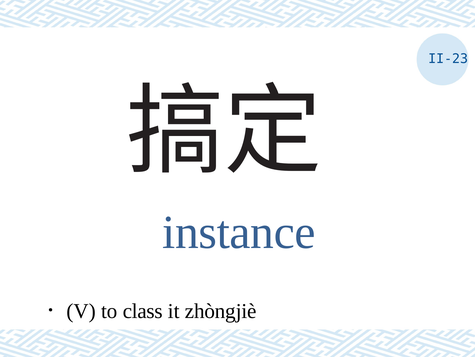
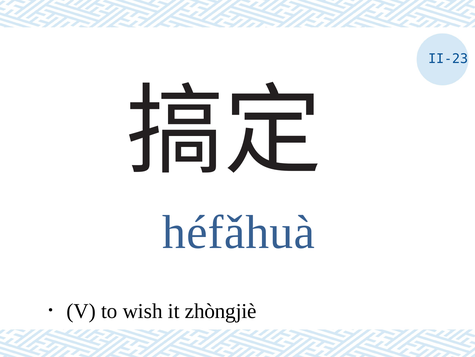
instance: instance -> héfǎhuà (239, 232)
class: class -> wish (143, 311)
